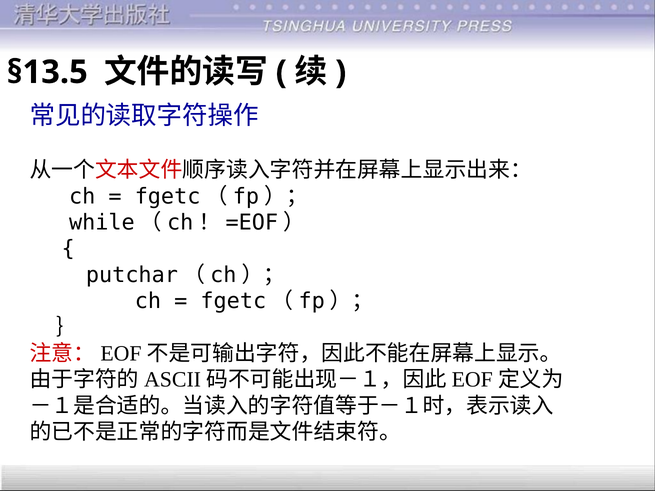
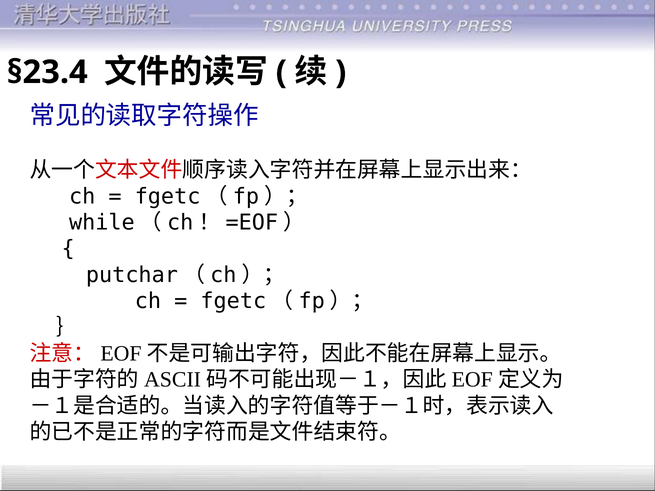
§13.5: §13.5 -> §23.4 (47, 72)
